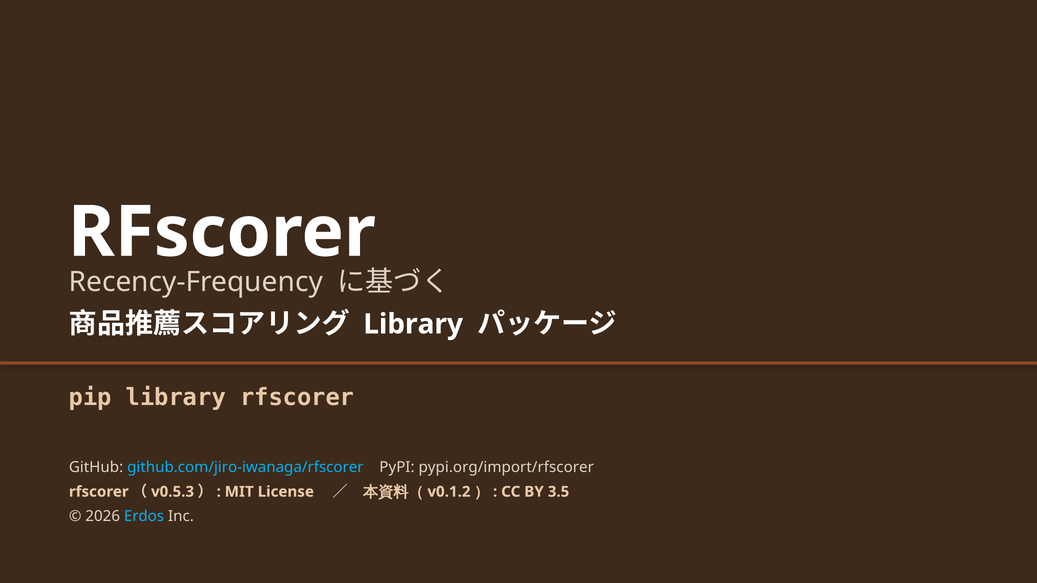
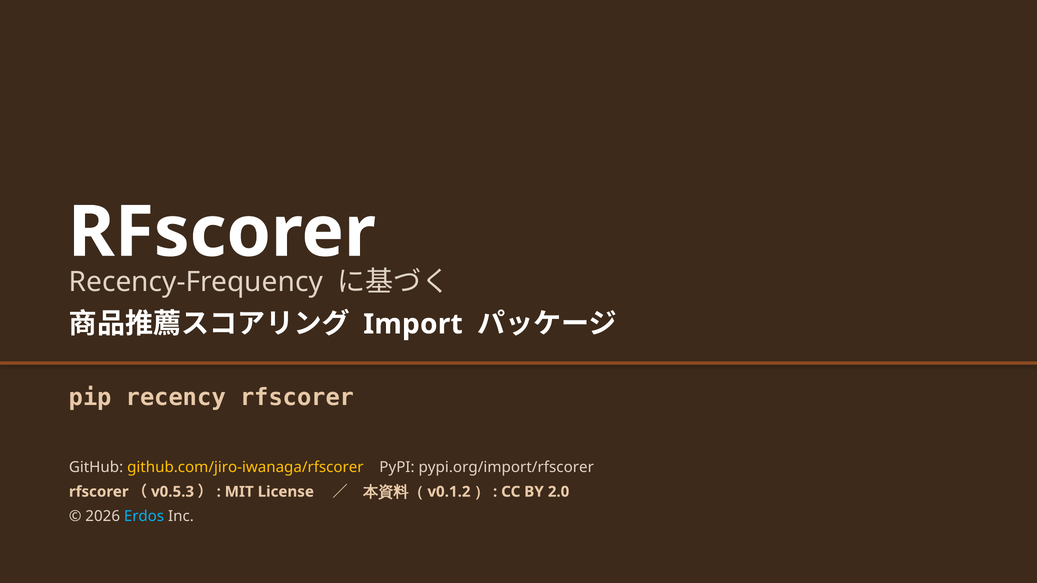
Library: Library -> Import (413, 324)
pip library: library -> recency (176, 398)
github.com/jiro-iwanaga/rfscorer colour: light blue -> yellow (245, 467)
3.5: 3.5 -> 2.0 (559, 492)
